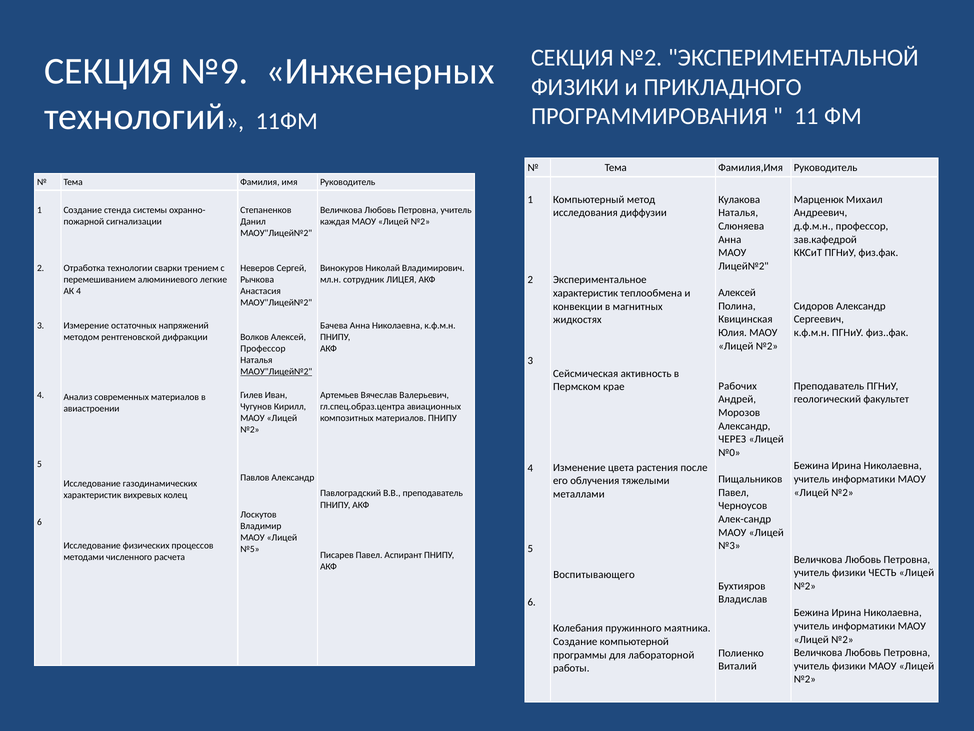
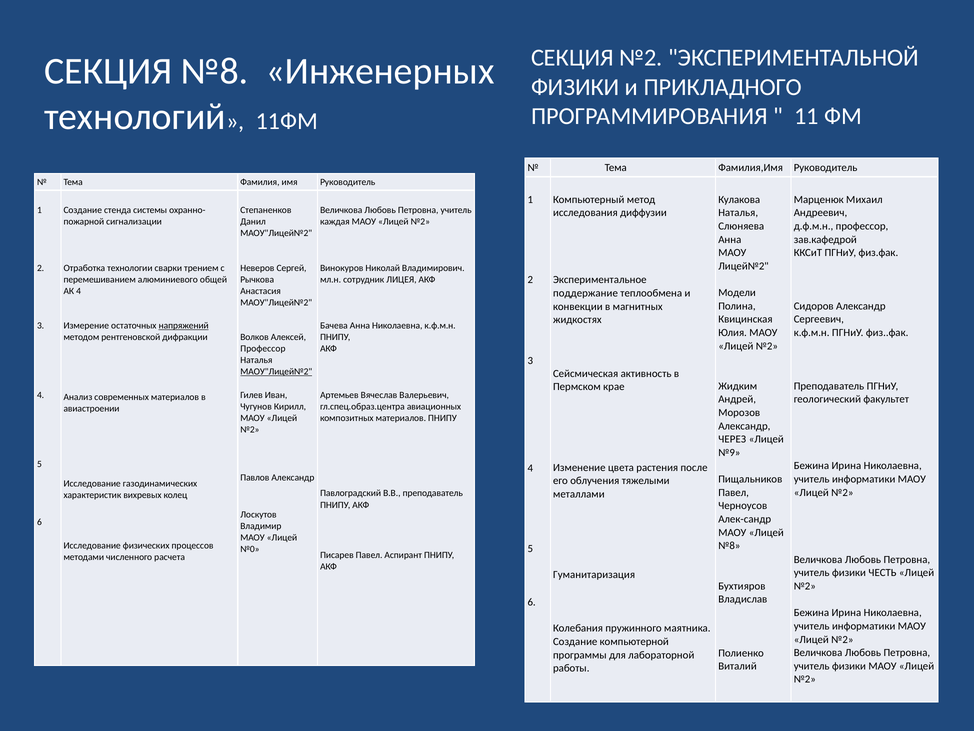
СЕКЦИЯ №9: №9 -> №8 (215, 71)
легкие: легкие -> общей (214, 279)
Алексей: Алексей -> Модели (737, 293)
характеристик: характеристик -> поддержание (585, 293)
напряжений underline: none -> present (184, 325)
Рабочих: Рабочих -> Жидким (738, 386)
№0: №0 -> №9 (729, 452)
№3: №3 -> №8 (729, 545)
№5: №5 -> №0 (250, 549)
Воспитывающего: Воспитывающего -> Гуманитаризация (594, 574)
